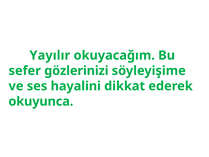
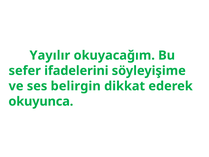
gözlerinizi: gözlerinizi -> ifadelerini (76, 71)
hayalini: hayalini -> belirgin (76, 86)
